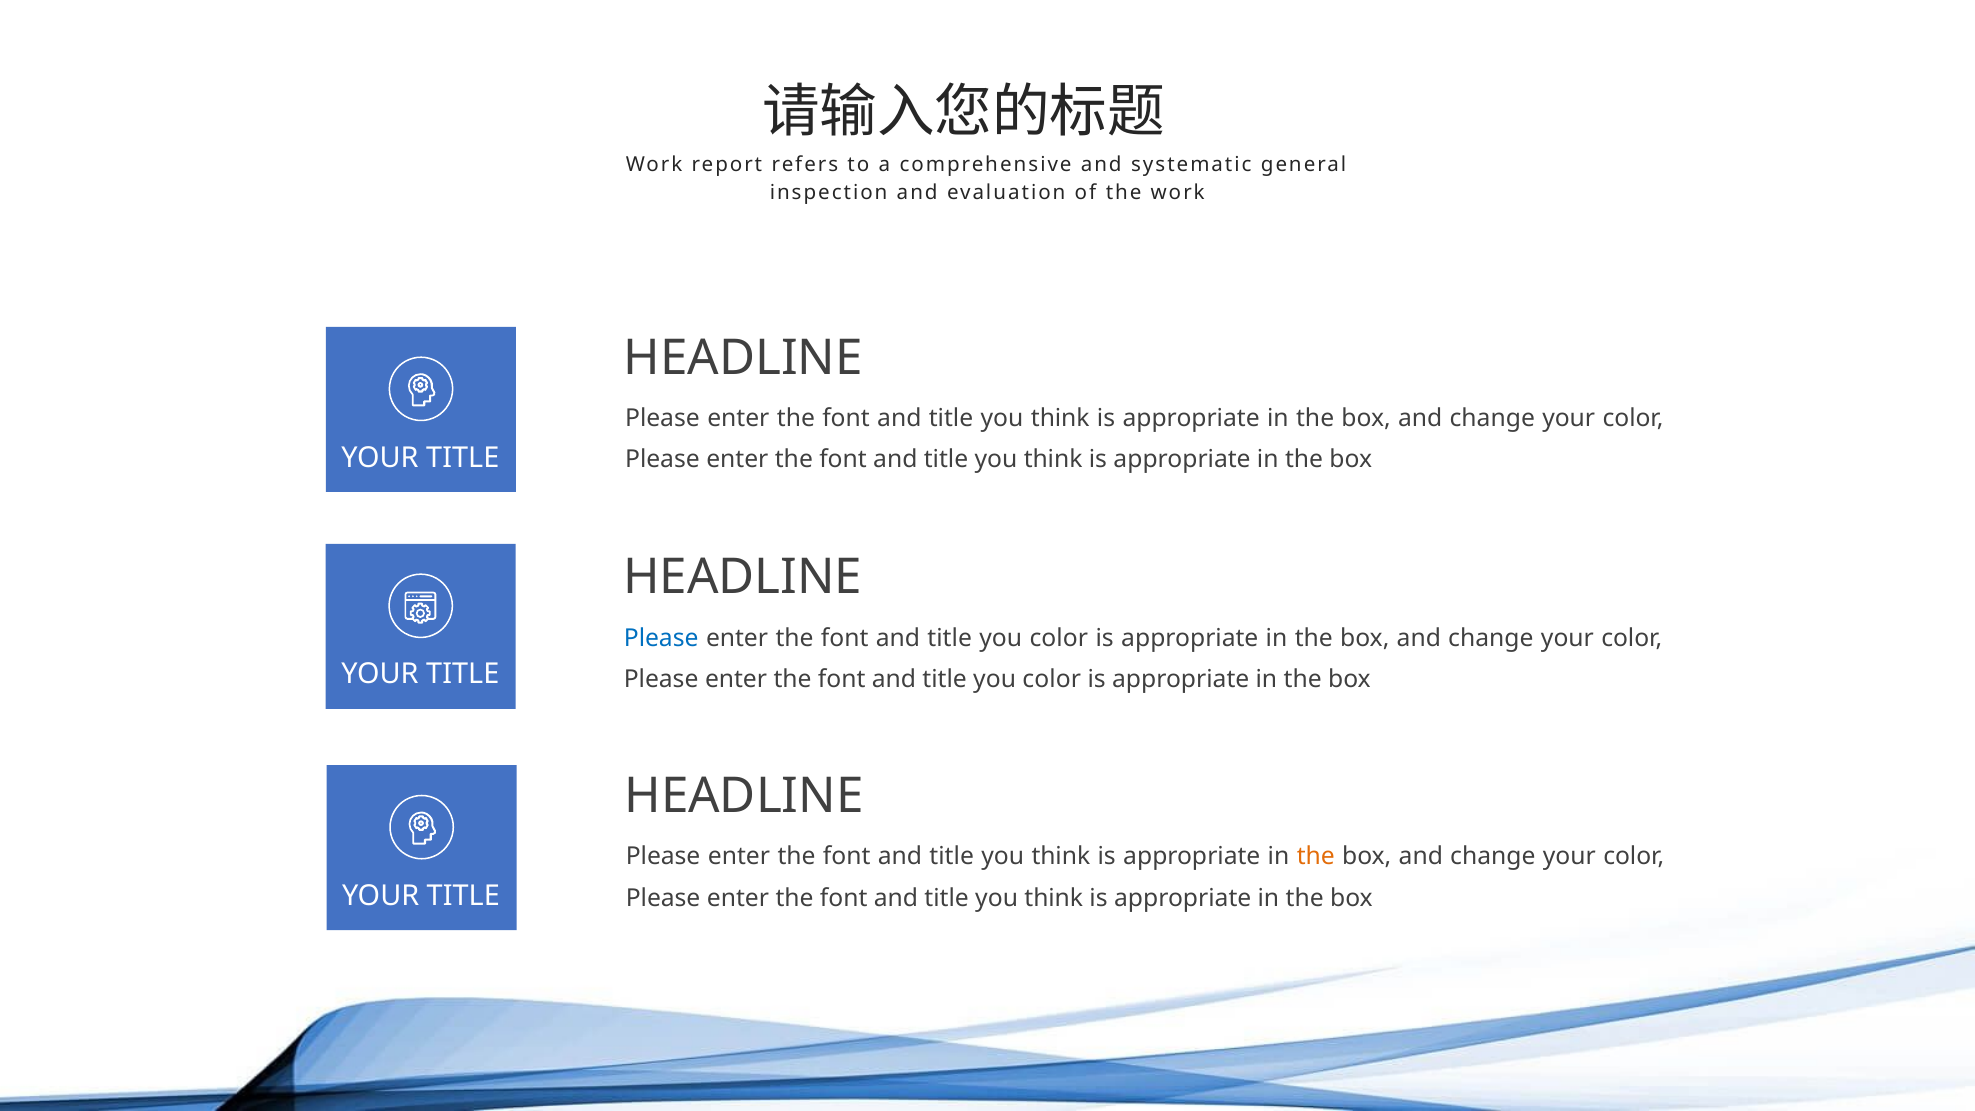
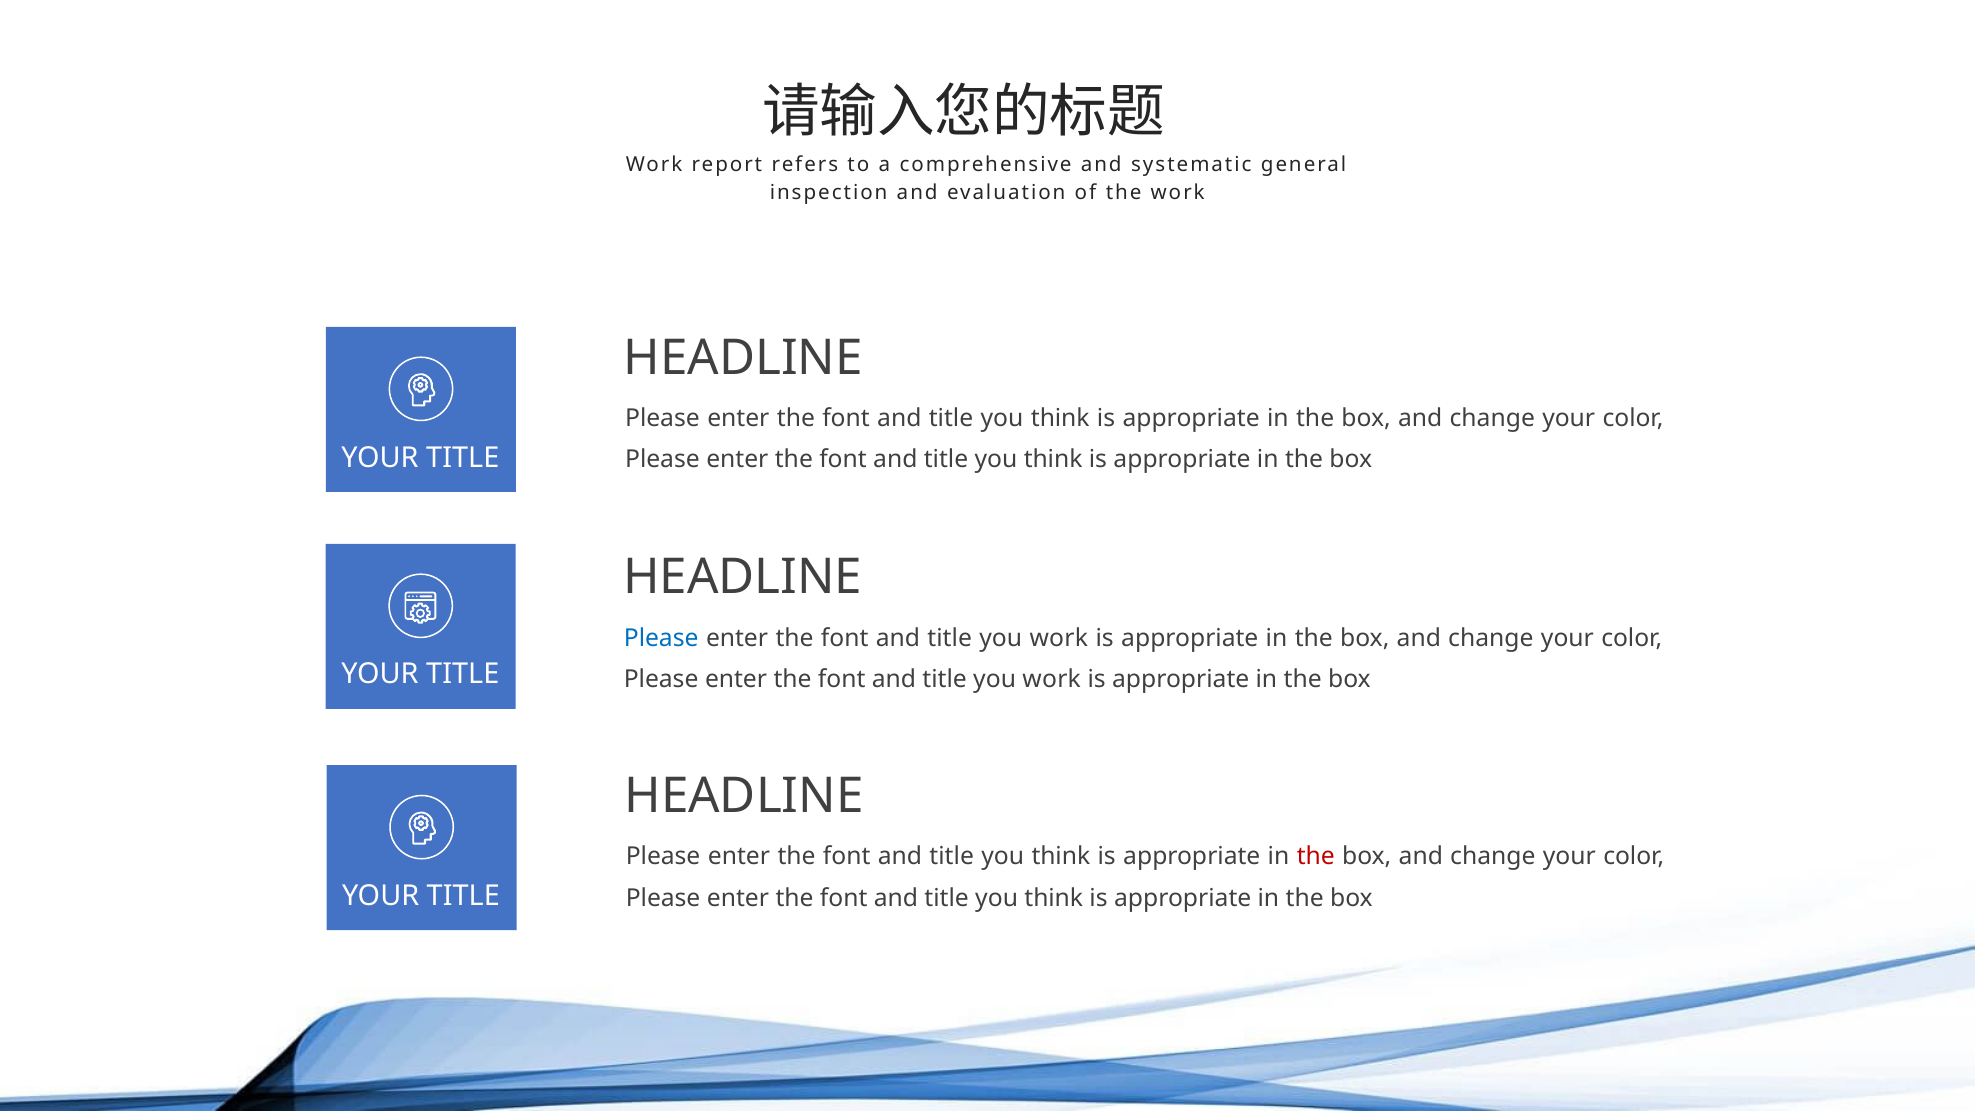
color: color -> work (1059, 638)
color: color -> work (1052, 679)
the colour: orange -> red (1316, 857)
